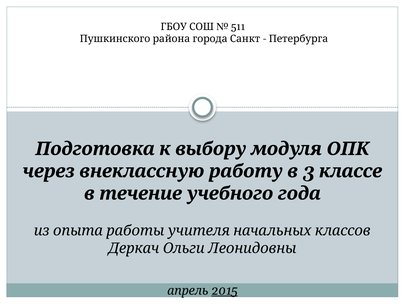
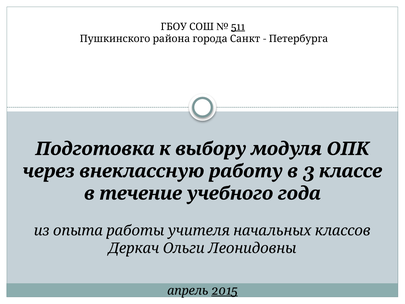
511 underline: none -> present (238, 27)
